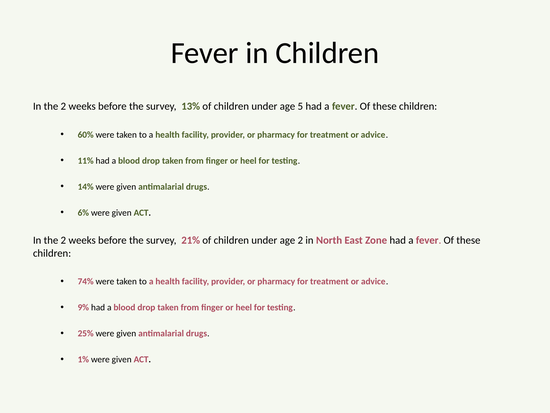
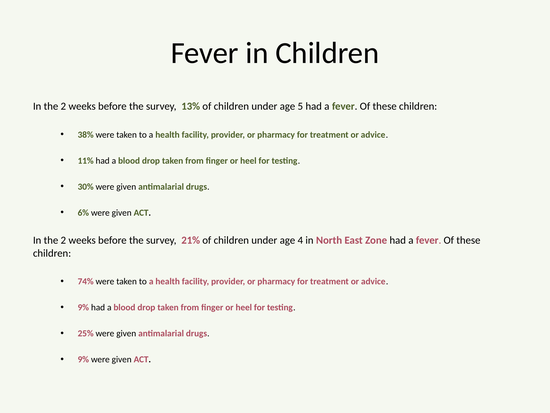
60%: 60% -> 38% (86, 134)
14%: 14% -> 30% (86, 186)
age 2: 2 -> 4 (300, 240)
1%: 1% -> 9% (83, 359)
